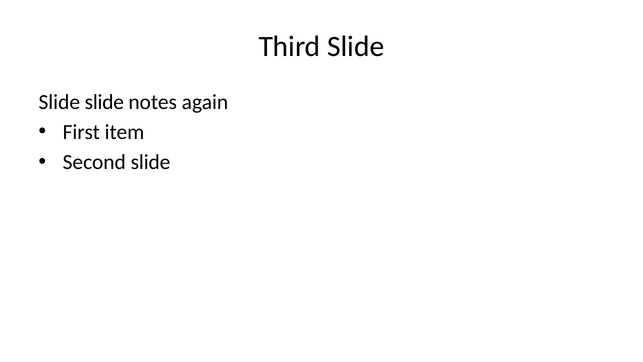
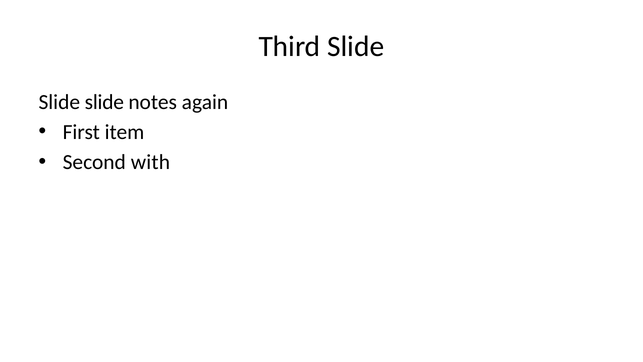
Second slide: slide -> with (150, 162)
